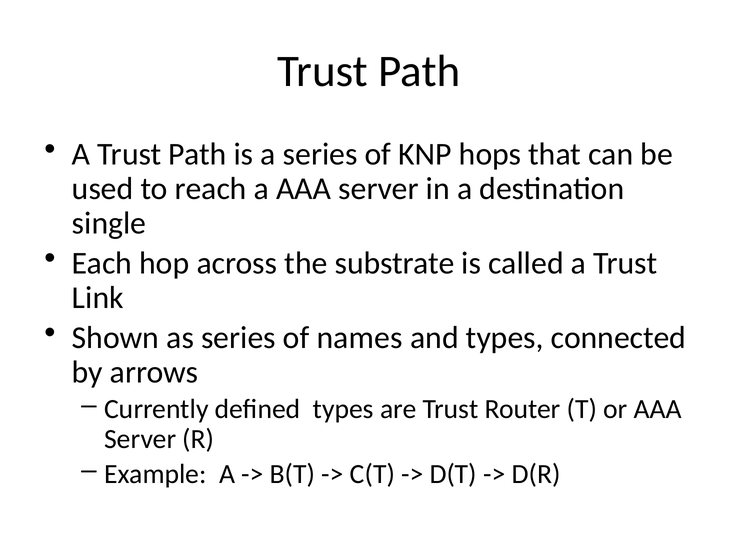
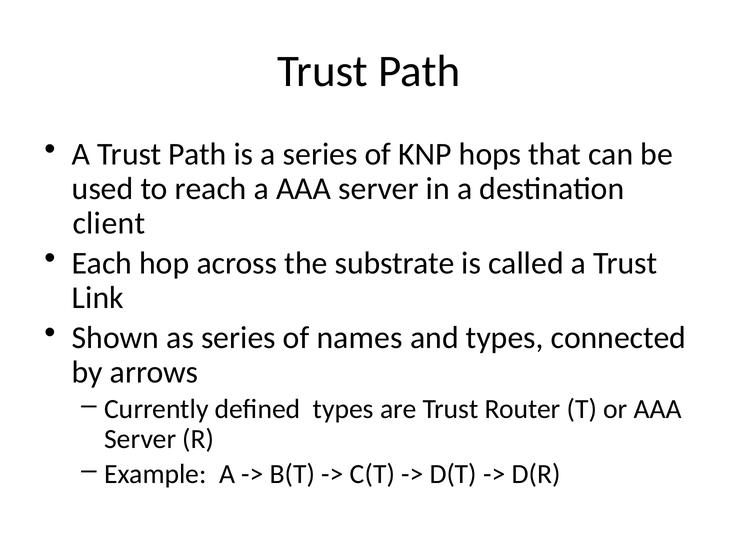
single: single -> client (109, 223)
